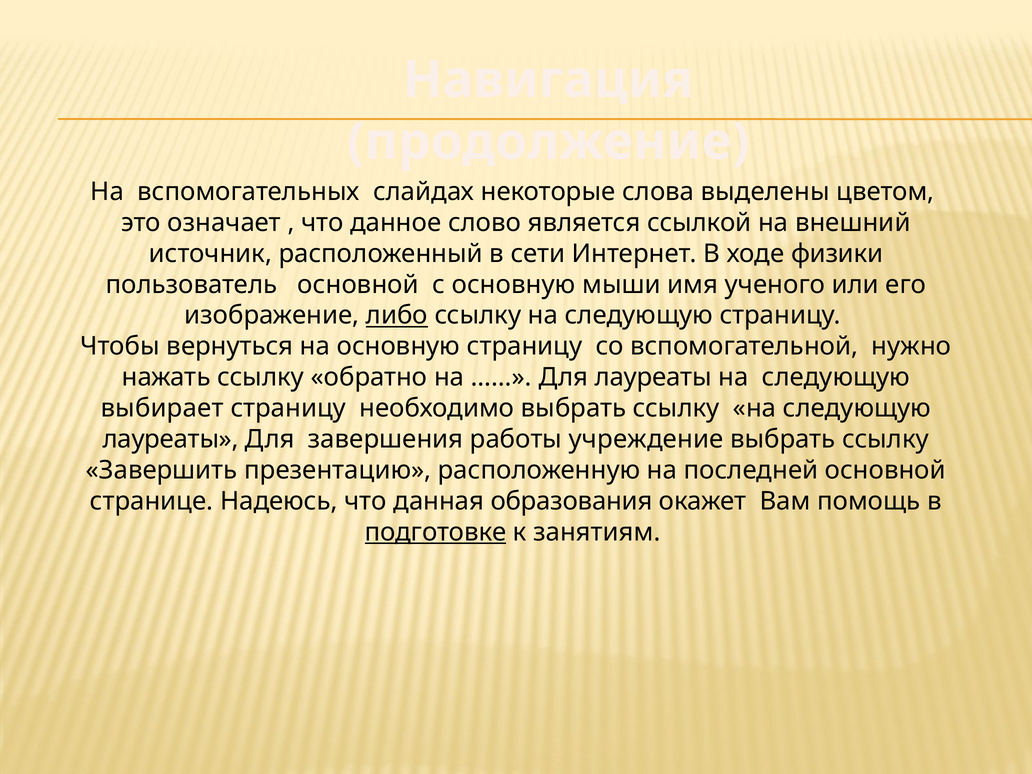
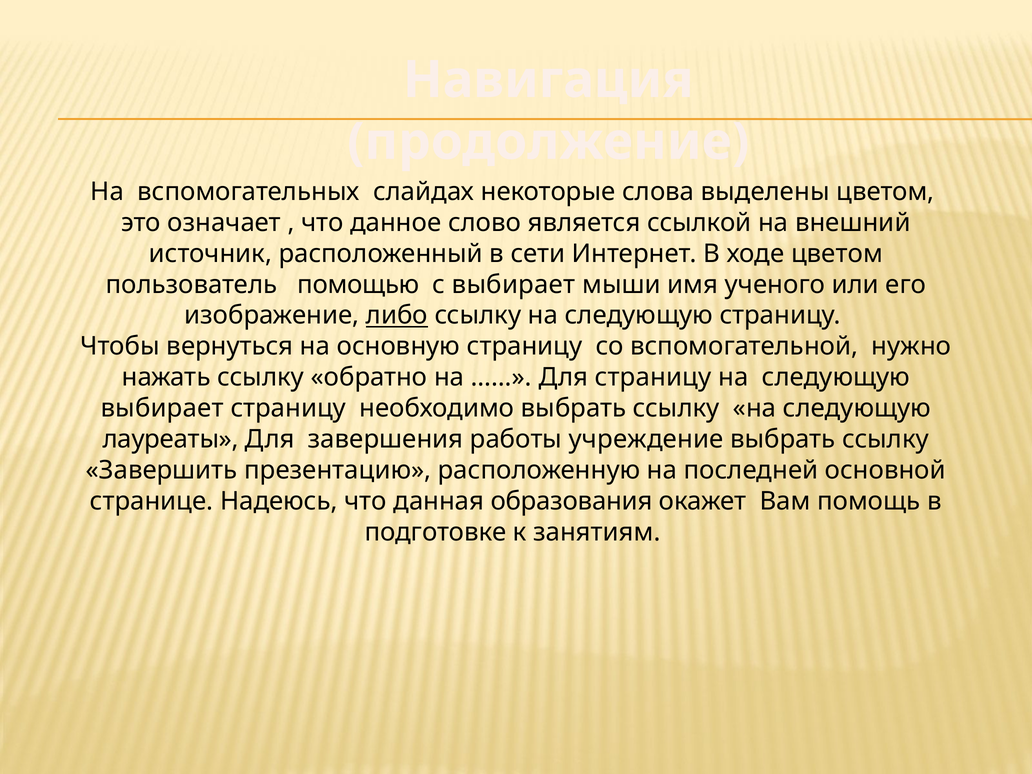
ходе физики: физики -> цветом (837, 254)
пользователь основной: основной -> помощью (358, 285)
с основную: основную -> выбирает (514, 285)
Для лауреаты: лауреаты -> страницу (653, 377)
подготовке underline: present -> none (436, 532)
